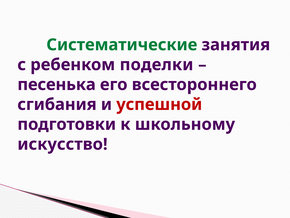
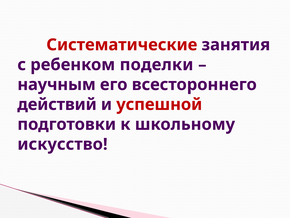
Систематические colour: green -> red (122, 45)
песенька: песенька -> научным (57, 84)
сгибания: сгибания -> действий (57, 104)
